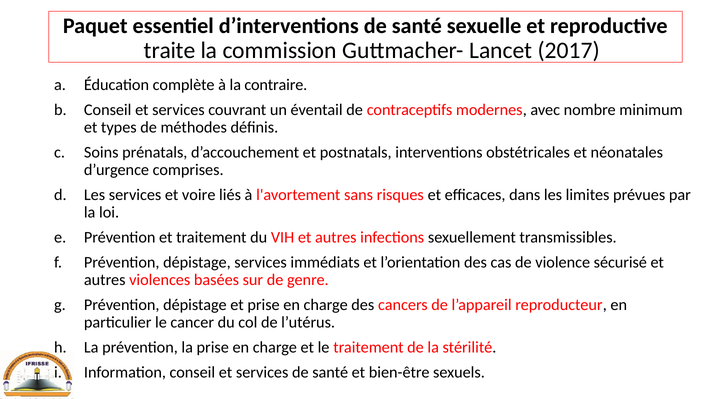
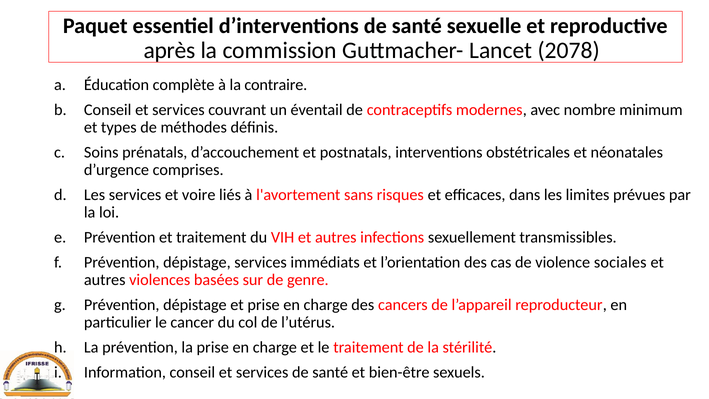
traite: traite -> après (170, 51)
2017: 2017 -> 2078 (569, 51)
sécurisé: sécurisé -> sociales (620, 262)
